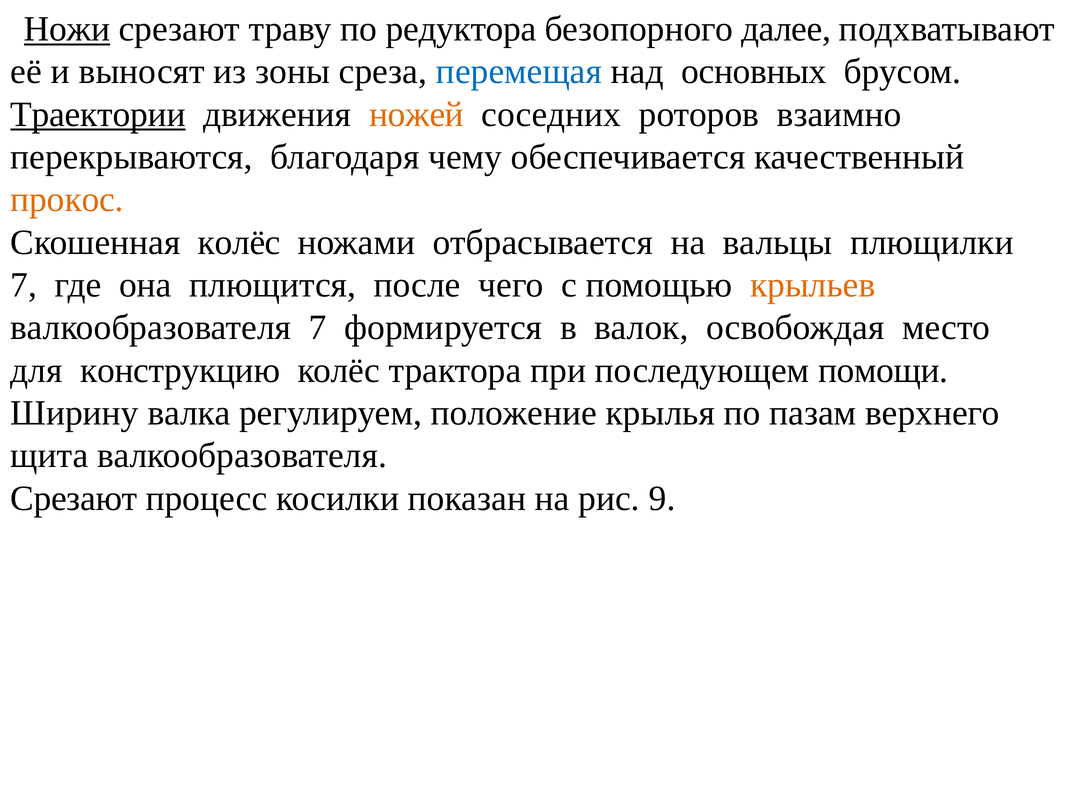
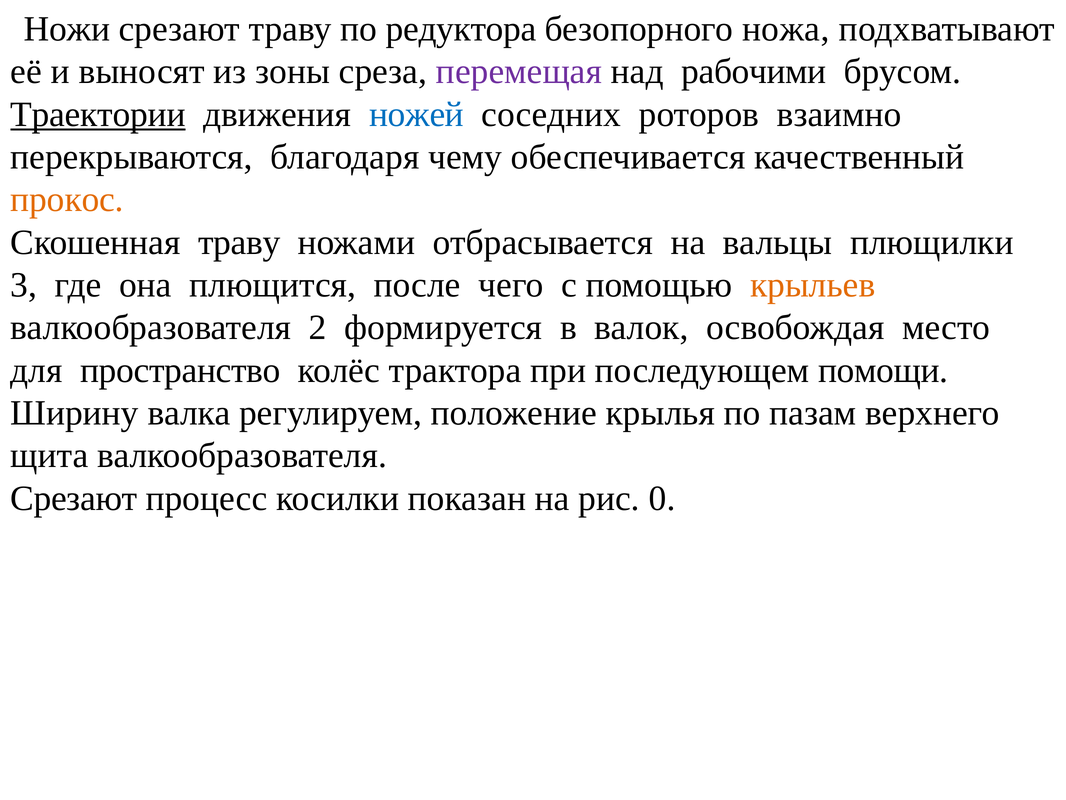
Ножи underline: present -> none (67, 29)
далее: далее -> ножа (786, 29)
перемещая colour: blue -> purple (519, 72)
основных: основных -> рабочими (754, 72)
ножей colour: orange -> blue (417, 114)
Скошенная колёс: колёс -> траву (239, 242)
7: 7 -> 3 (24, 285)
валкообразователя 7: 7 -> 2 (318, 328)
конструкцию: конструкцию -> пространство (180, 370)
9: 9 -> 0 (662, 498)
